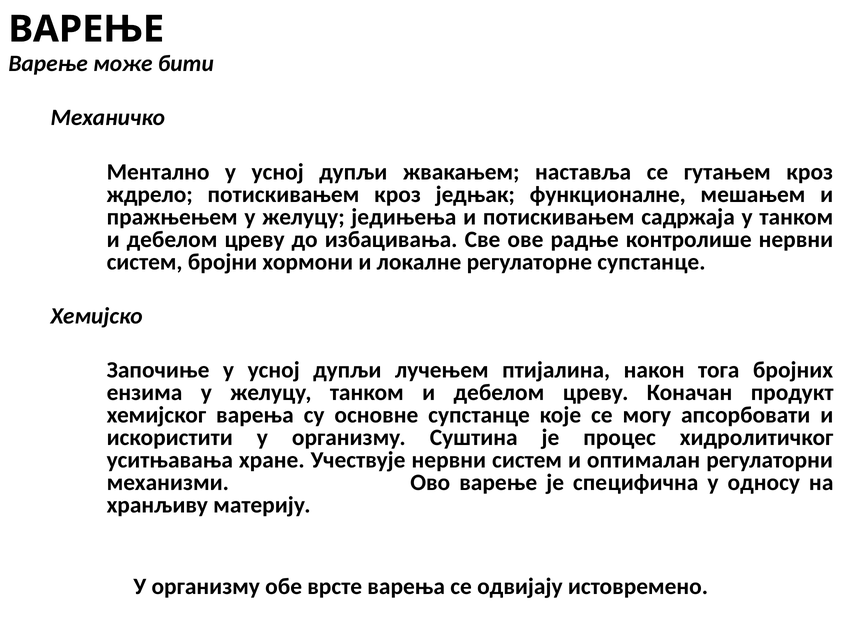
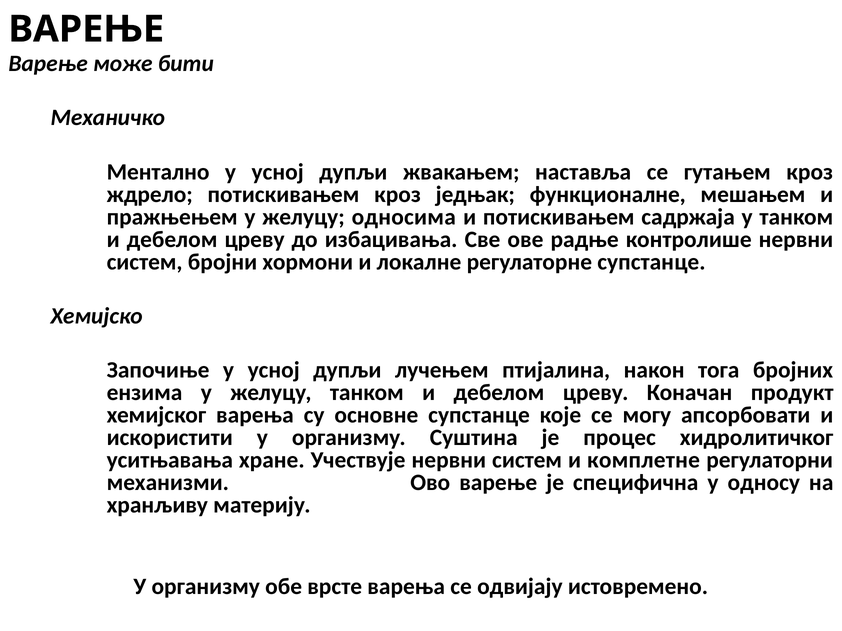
једињења: једињења -> односима (404, 217)
оптималан: оптималан -> комплетне (644, 460)
